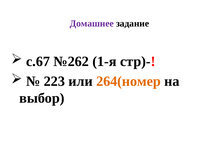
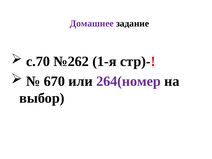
с.67: с.67 -> с.70 (38, 61)
223: 223 -> 670 (54, 81)
264(номер colour: orange -> purple (128, 81)
